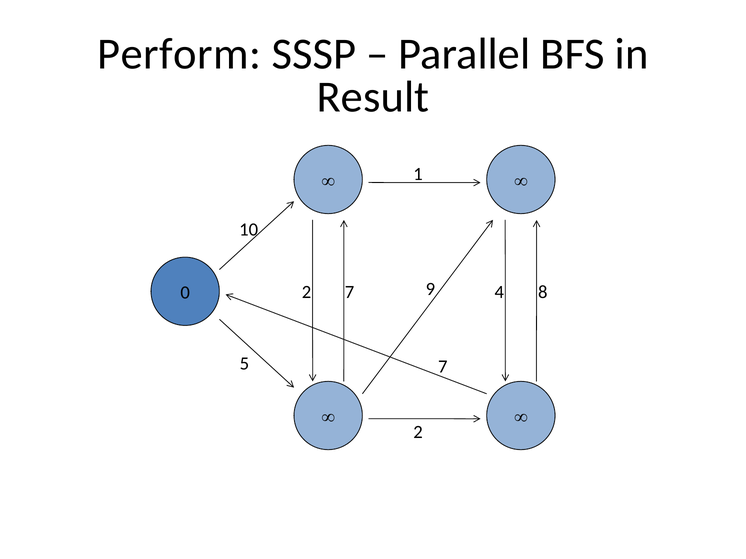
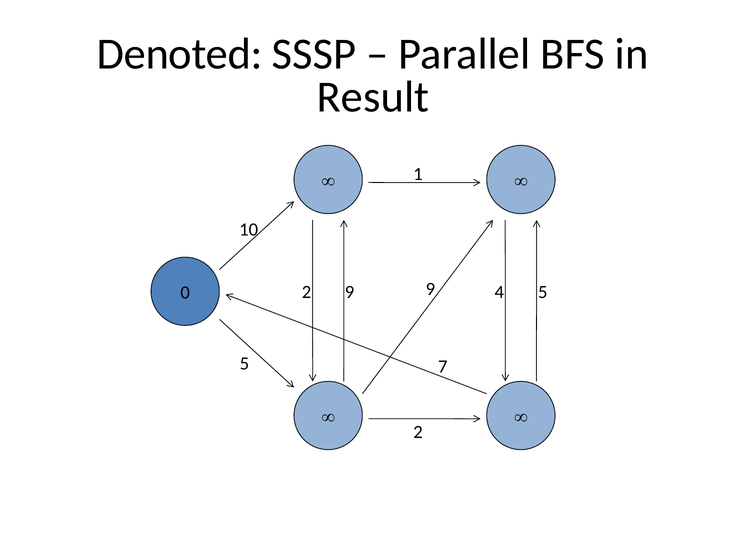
Perform: Perform -> Denoted (180, 54)
2 7: 7 -> 9 (350, 292)
4 8: 8 -> 5 (543, 292)
